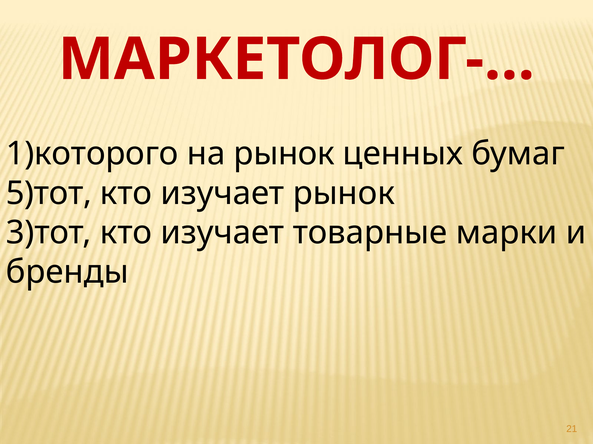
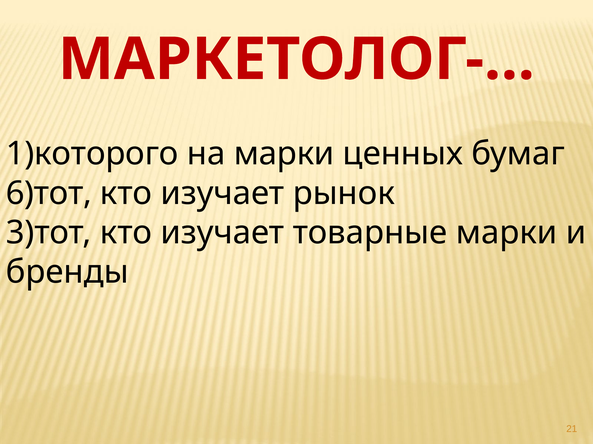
на рынок: рынок -> марки (284, 154)
5)тот: 5)тот -> 6)тот (49, 194)
